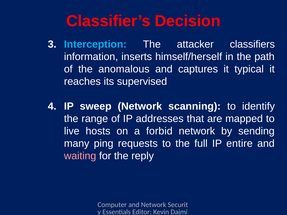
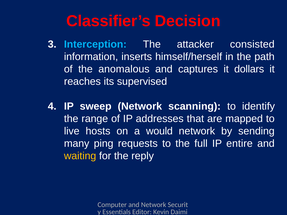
classifiers: classifiers -> consisted (252, 44)
typical: typical -> dollars (249, 69)
forbid: forbid -> would (159, 131)
waiting colour: pink -> yellow (80, 156)
